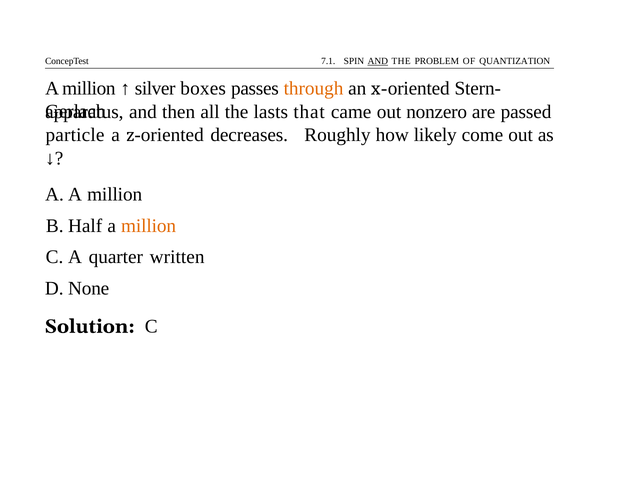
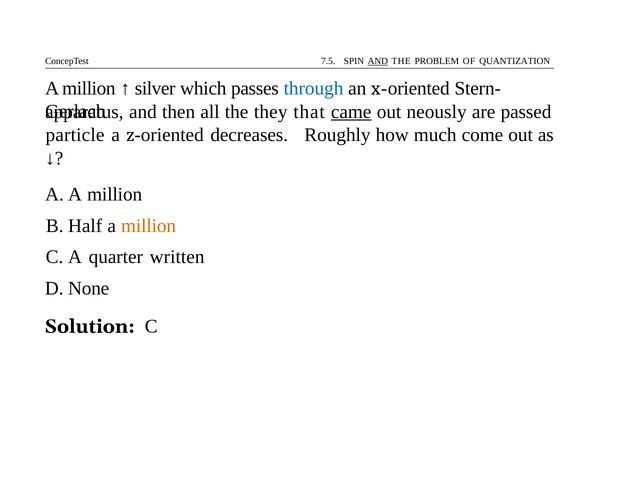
7.1: 7.1 -> 7.5 (328, 61)
boxes: boxes -> which (203, 89)
through colour: orange -> blue (314, 89)
lasts: lasts -> they (271, 112)
came underline: none -> present (351, 112)
nonzero: nonzero -> neously (437, 112)
likely: likely -> much (435, 135)
